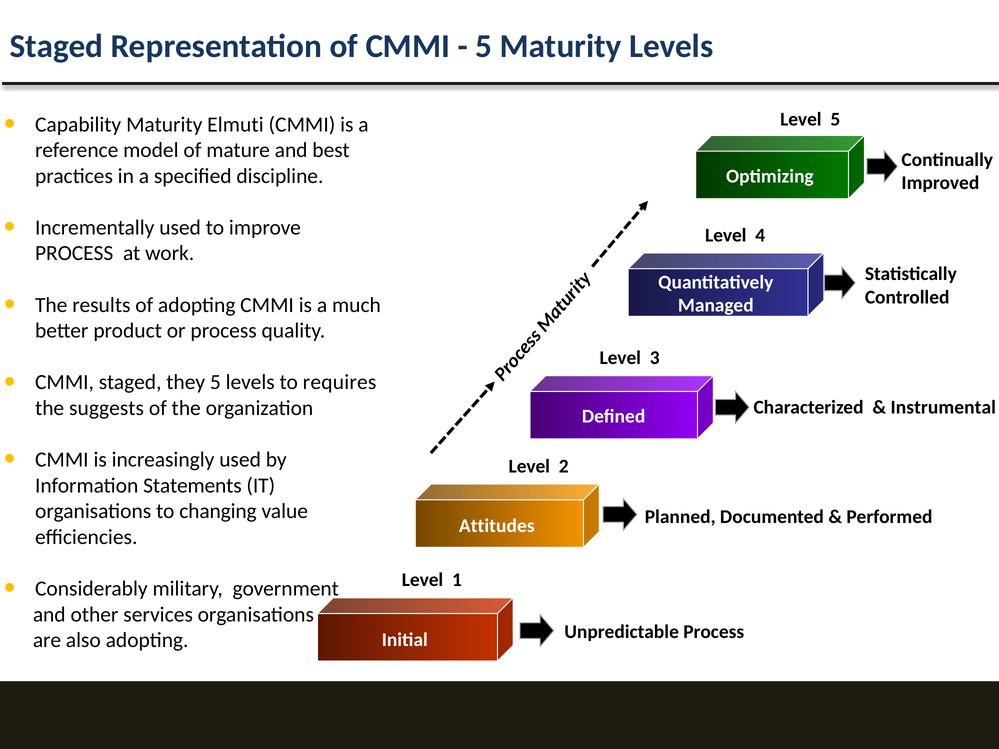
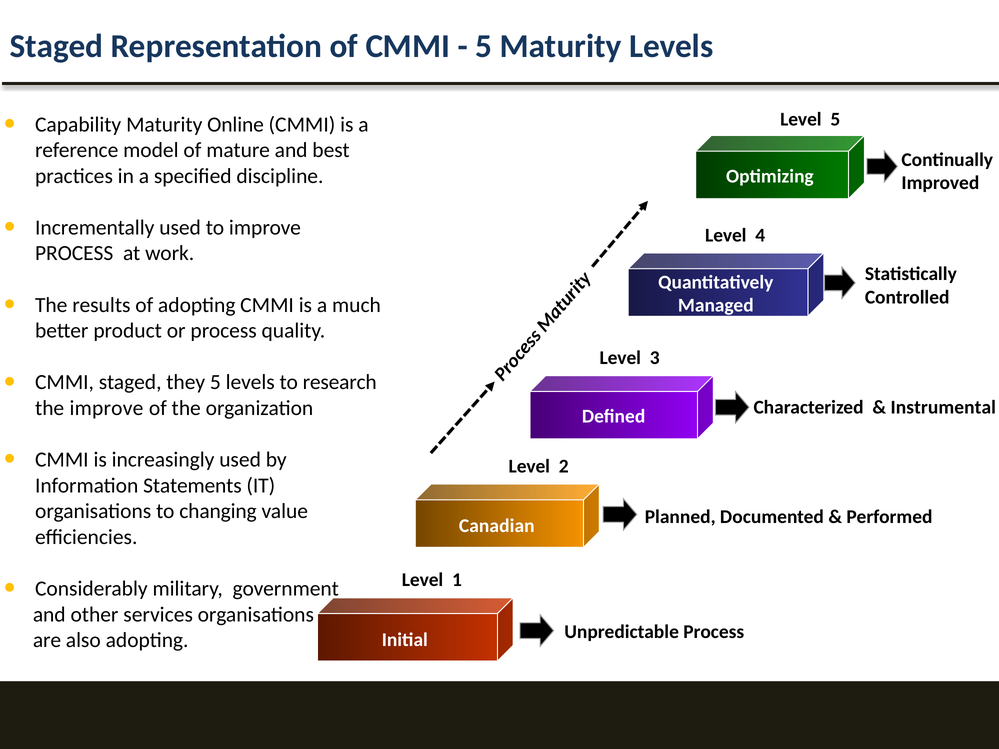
Elmuti: Elmuti -> Online (236, 124)
requires: requires -> research (340, 382)
the suggests: suggests -> improve (106, 408)
Attitudes: Attitudes -> Canadian (497, 526)
